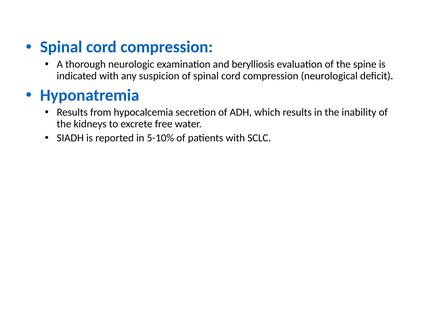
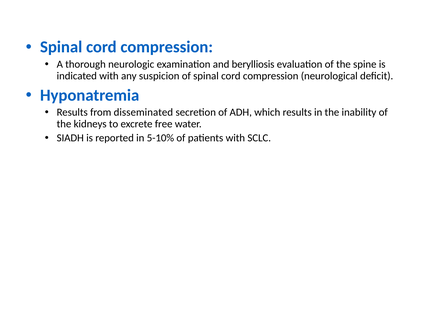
hypocalcemia: hypocalcemia -> disseminated (143, 112)
